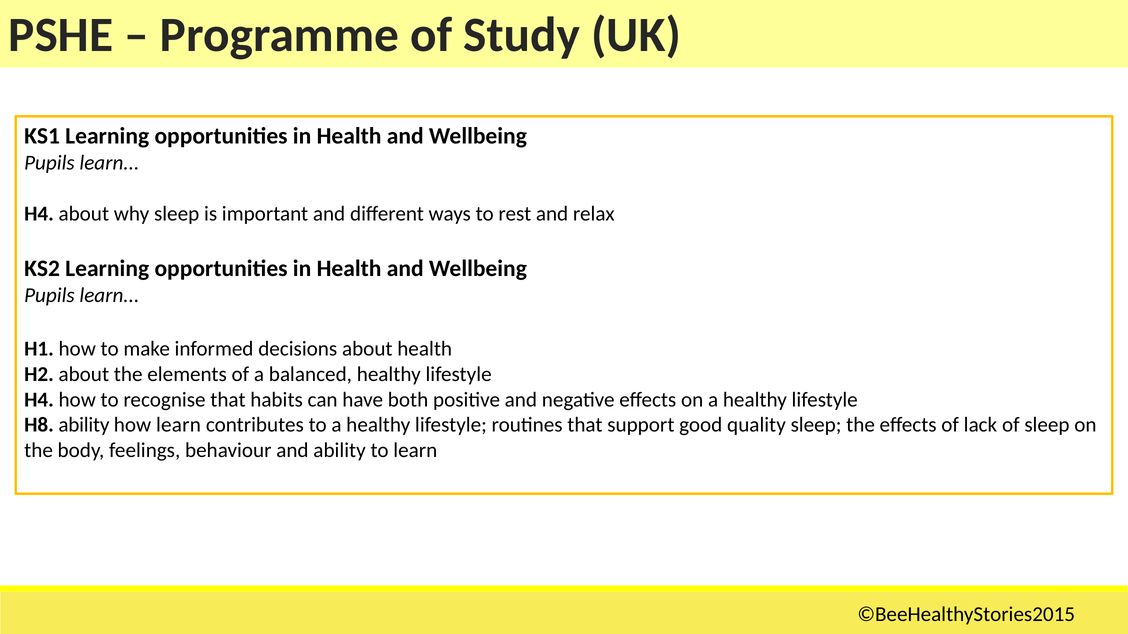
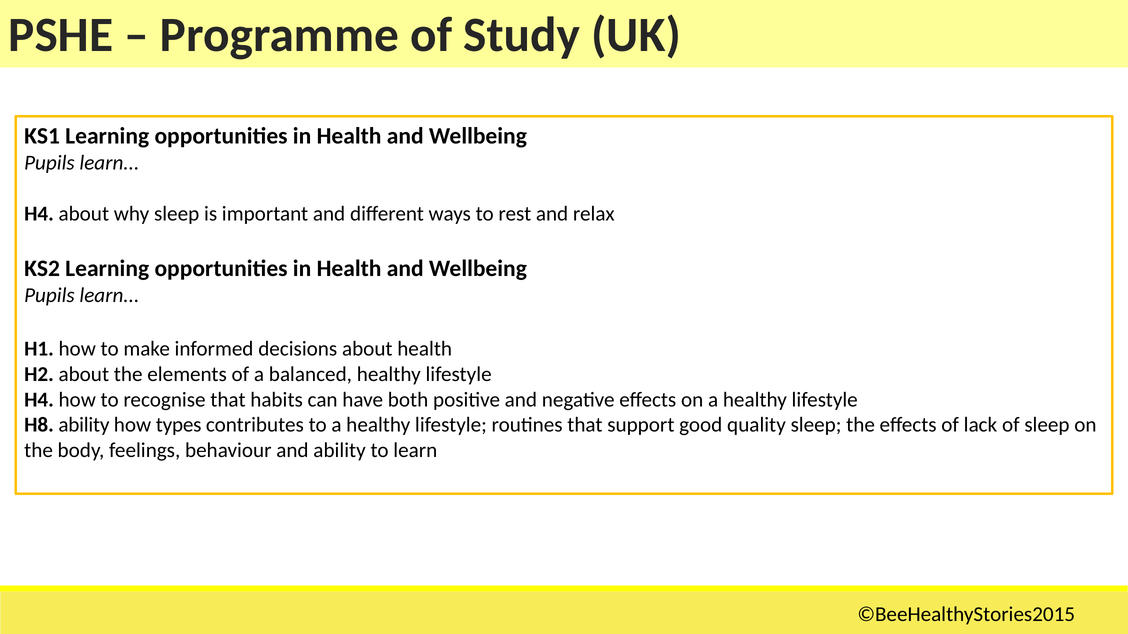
how learn: learn -> types (179, 425)
